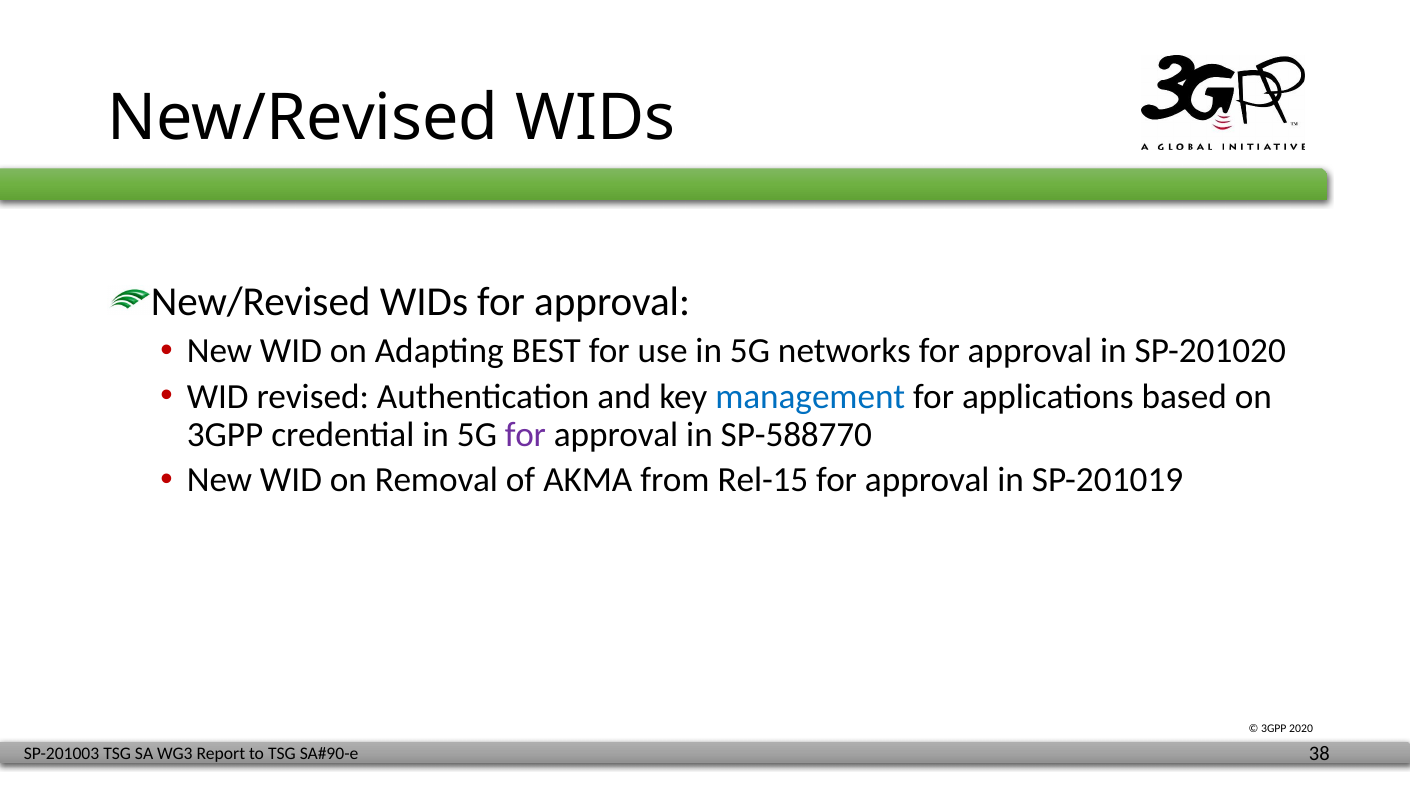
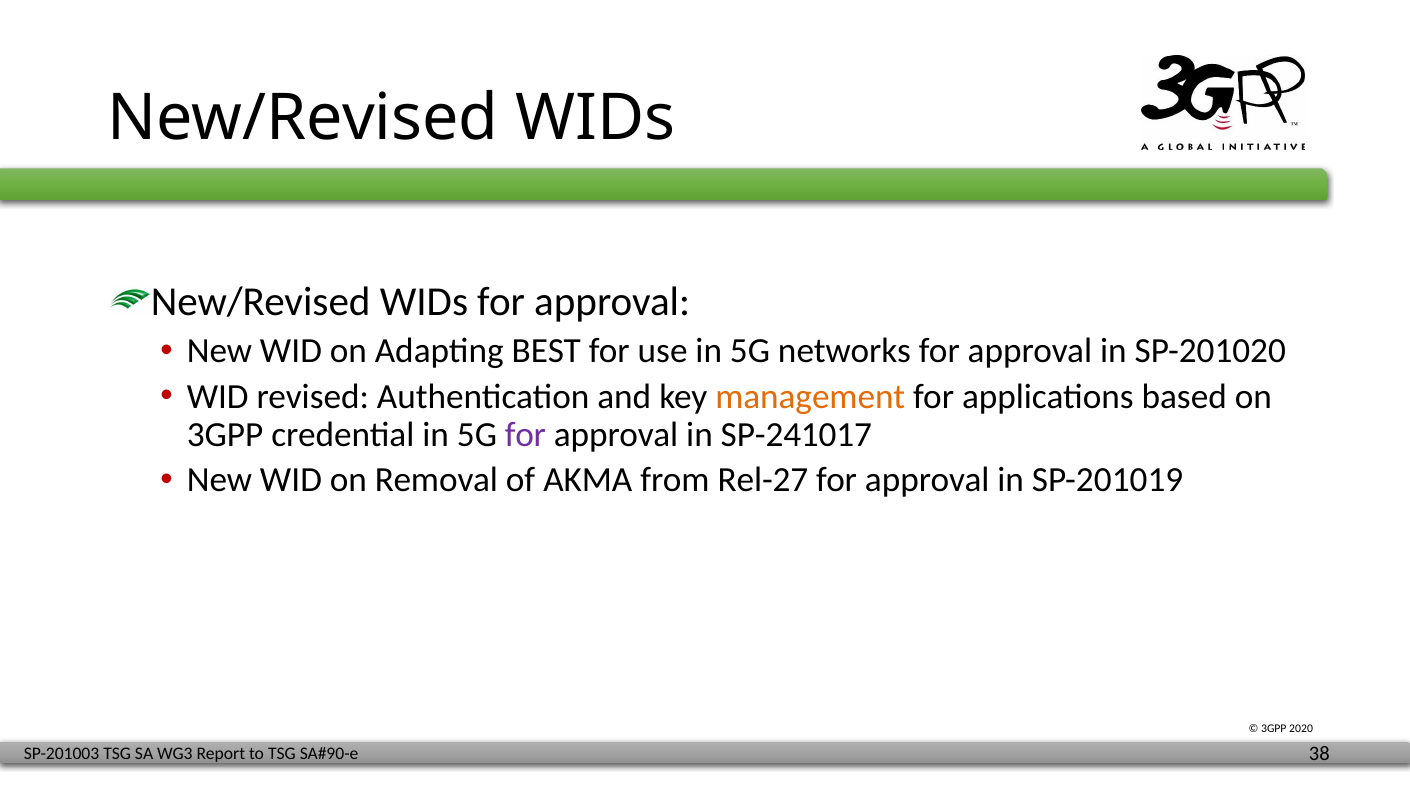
management colour: blue -> orange (810, 396)
SP-588770: SP-588770 -> SP-241017 (796, 435)
Rel-15: Rel-15 -> Rel-27 (763, 480)
